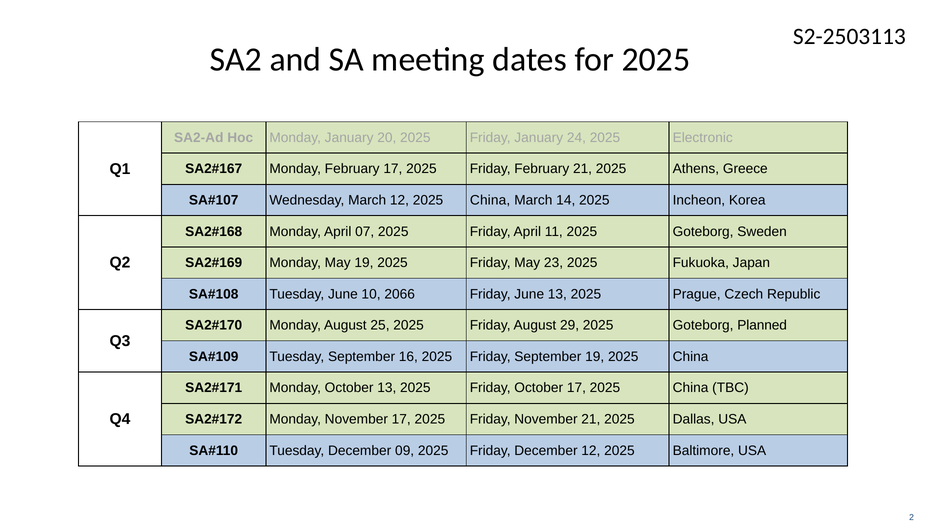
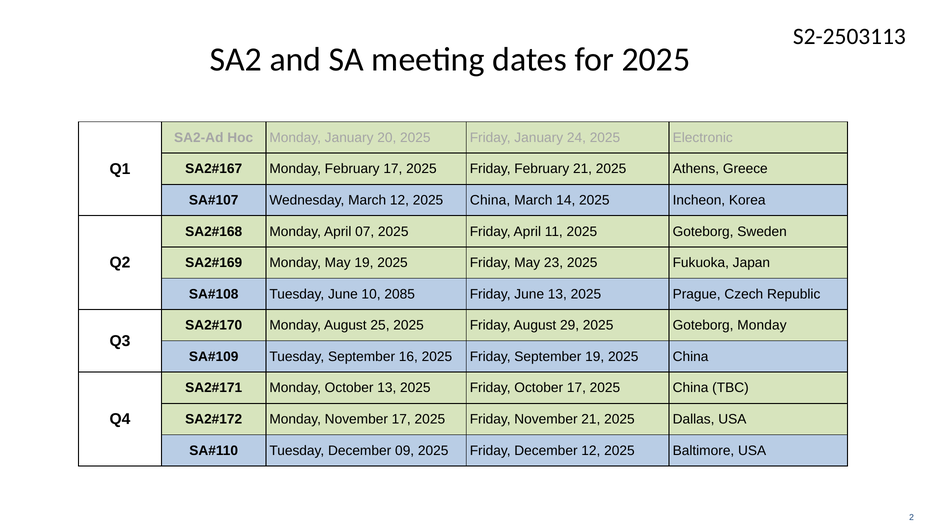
2066: 2066 -> 2085 (400, 294)
Goteborg Planned: Planned -> Monday (762, 325)
